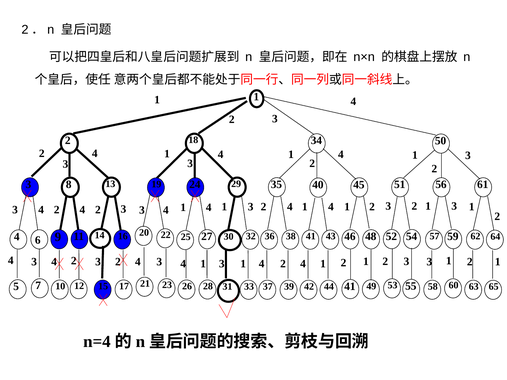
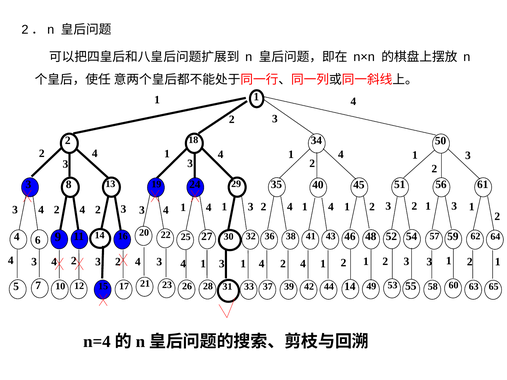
5 41: 41 -> 14 (350, 287)
